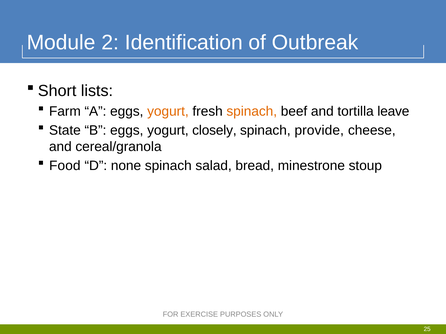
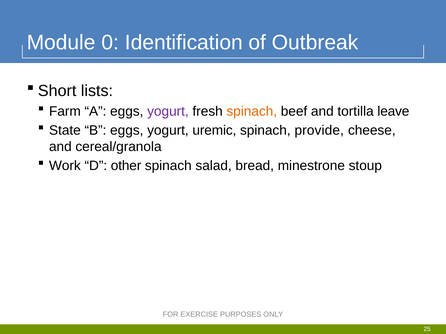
2: 2 -> 0 (110, 43)
yogurt colour: orange -> purple (168, 111)
closely: closely -> uremic (214, 131)
Food: Food -> Work (65, 166)
none: none -> other (126, 166)
